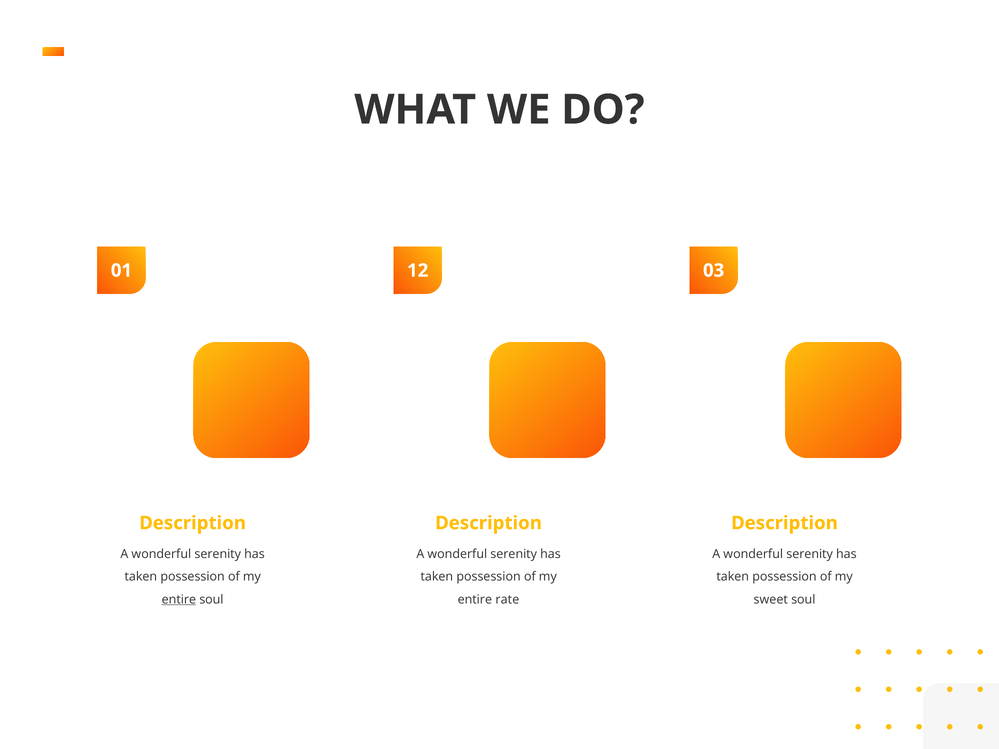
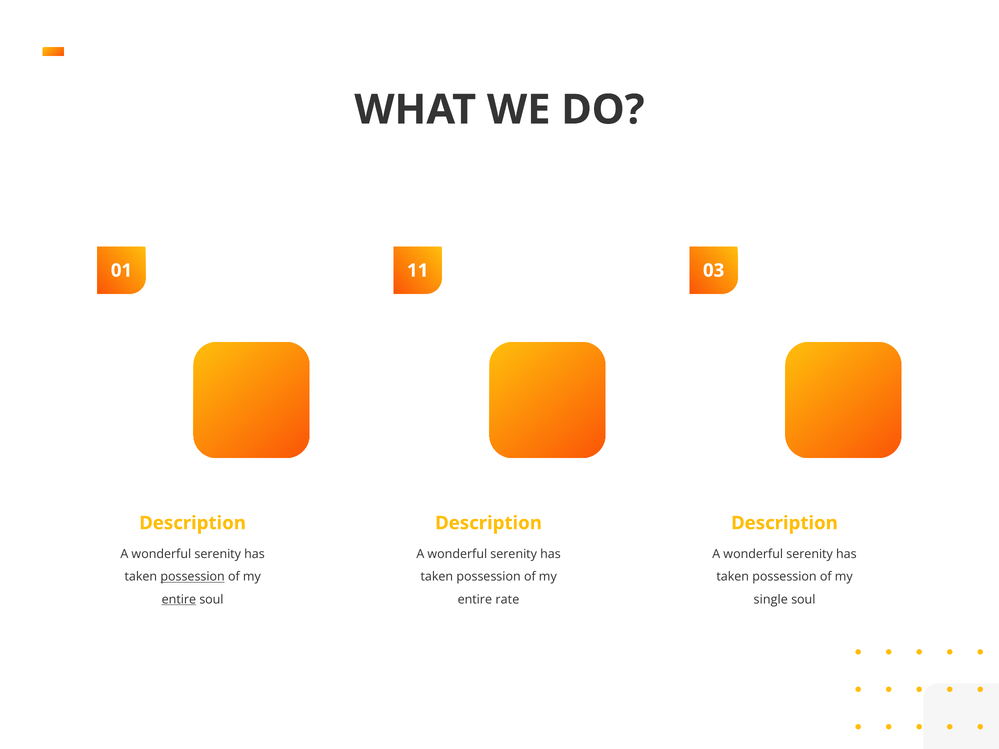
12: 12 -> 11 (418, 271)
possession underline: none -> present (193, 577)
sweet: sweet -> single (771, 600)
